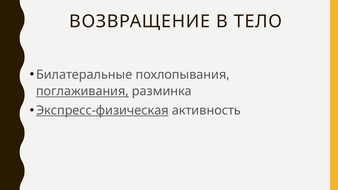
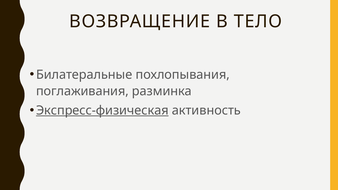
поглаживания underline: present -> none (82, 91)
